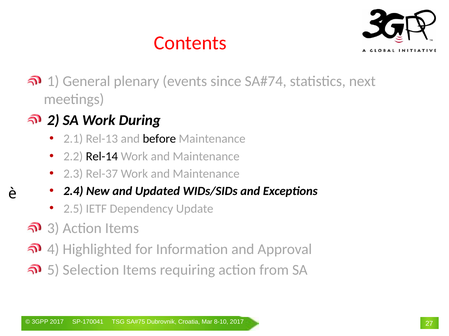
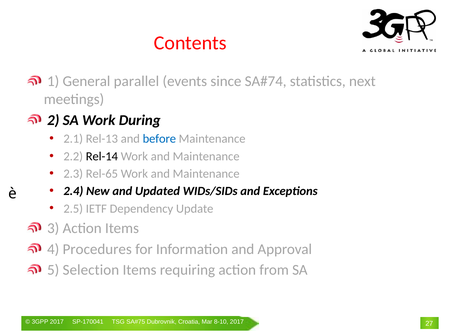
plenary: plenary -> parallel (136, 82)
before colour: black -> blue (159, 139)
Rel-37: Rel-37 -> Rel-65 (102, 174)
Highlighted: Highlighted -> Procedures (97, 250)
